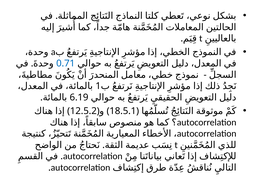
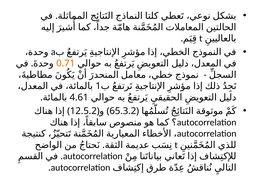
0.71 colour: blue -> orange (66, 64)
6.19: 6.19 -> 4.61 (79, 98)
18.5.1: 18.5.1 -> 65.3.2 (123, 111)
